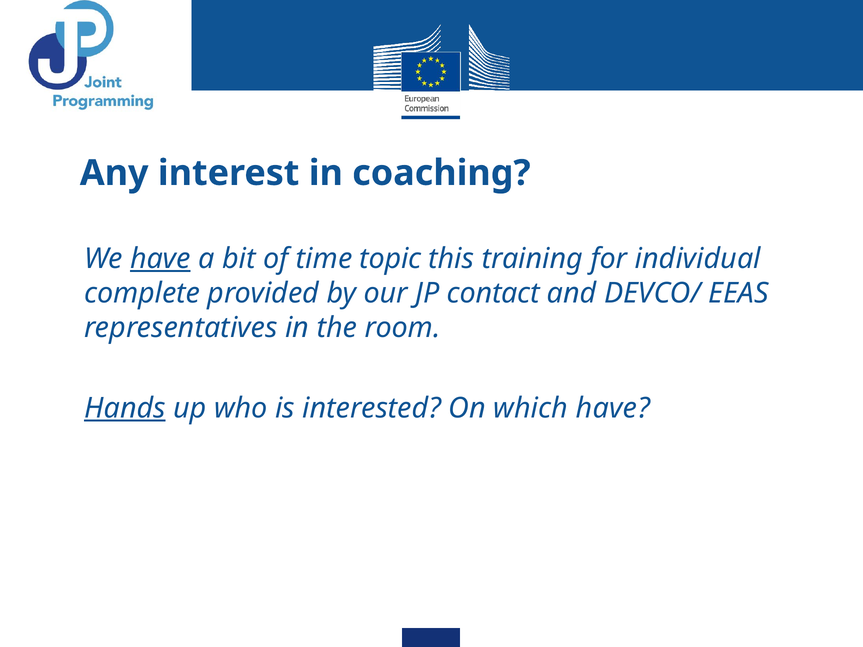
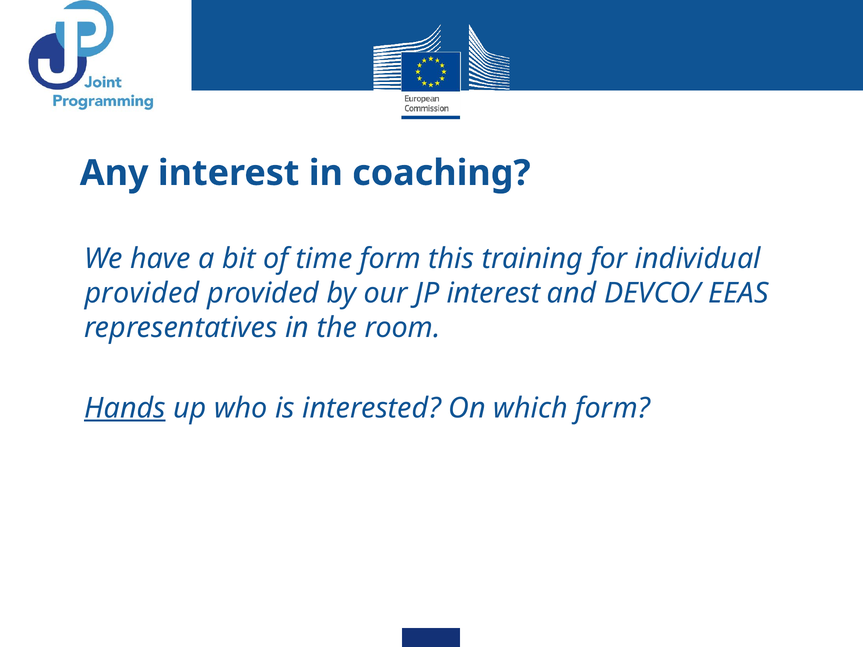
have underline: present -> none (160, 259)
time topic: topic -> form (390, 259)
complete: complete -> provided (142, 293)
JP contact: contact -> interest (493, 293)
which have: have -> form (613, 408)
